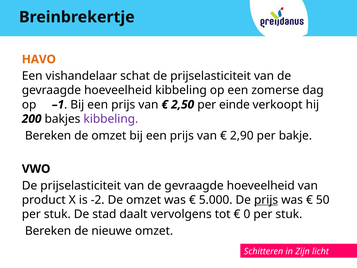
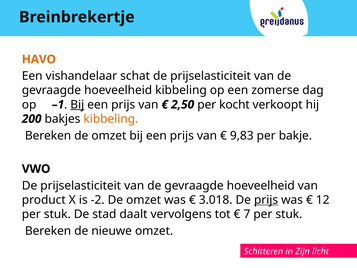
Bij underline: none -> present (77, 105)
einde: einde -> kocht (234, 105)
kibbeling colour: purple -> orange (111, 119)
2,90: 2,90 -> 9,83 (242, 135)
5.000: 5.000 -> 3.018 (216, 200)
50: 50 -> 12 (323, 200)
0: 0 -> 7 (247, 214)
